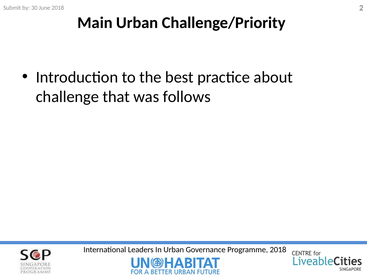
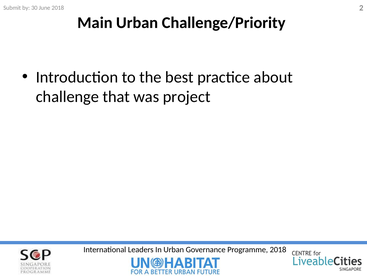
follows: follows -> project (187, 97)
